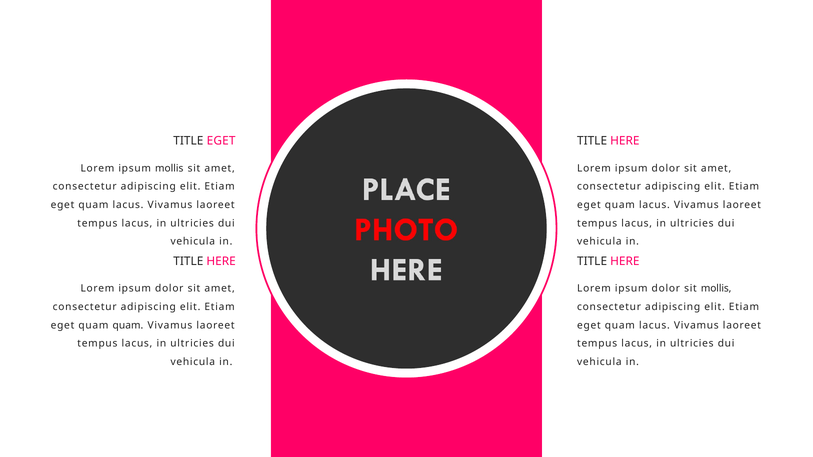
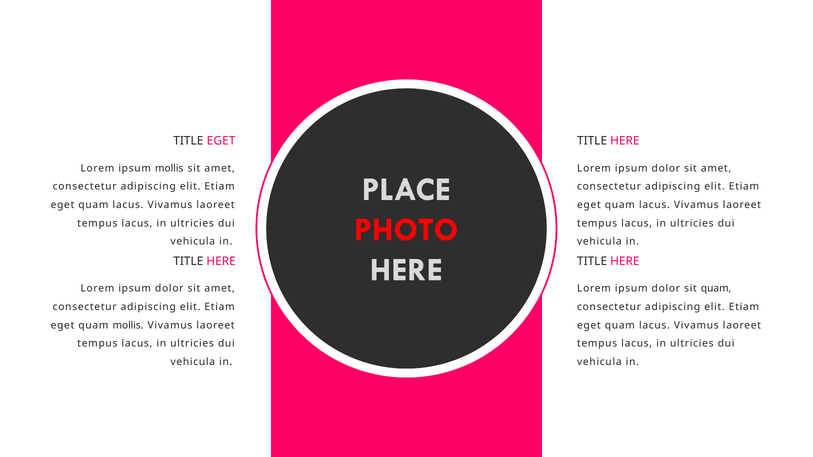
sit mollis: mollis -> quam (716, 289)
quam quam: quam -> mollis (128, 325)
